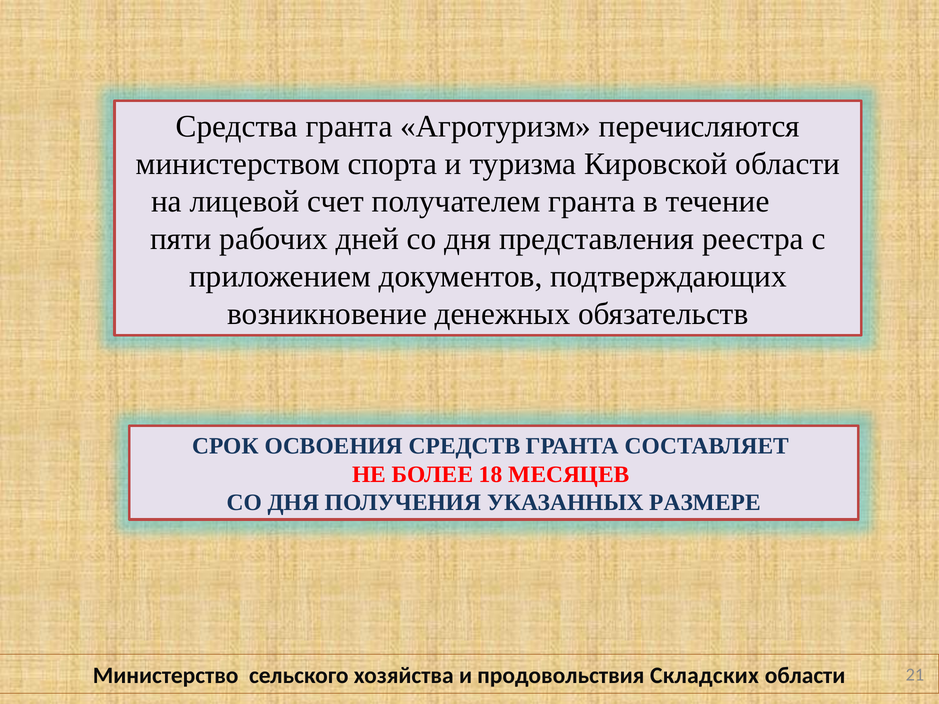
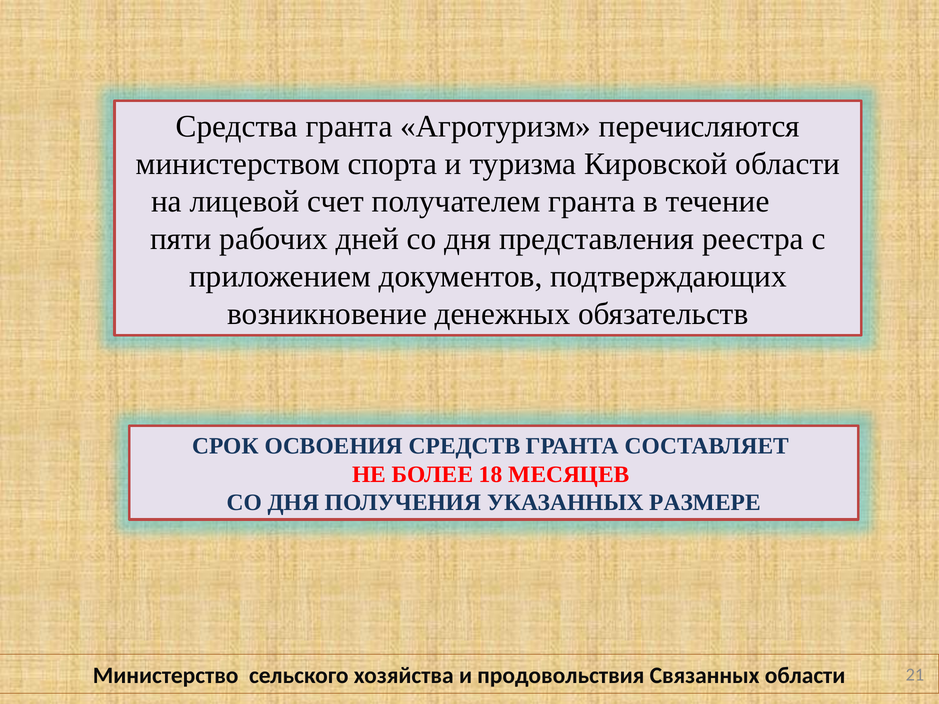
Складских: Складских -> Связанных (705, 676)
